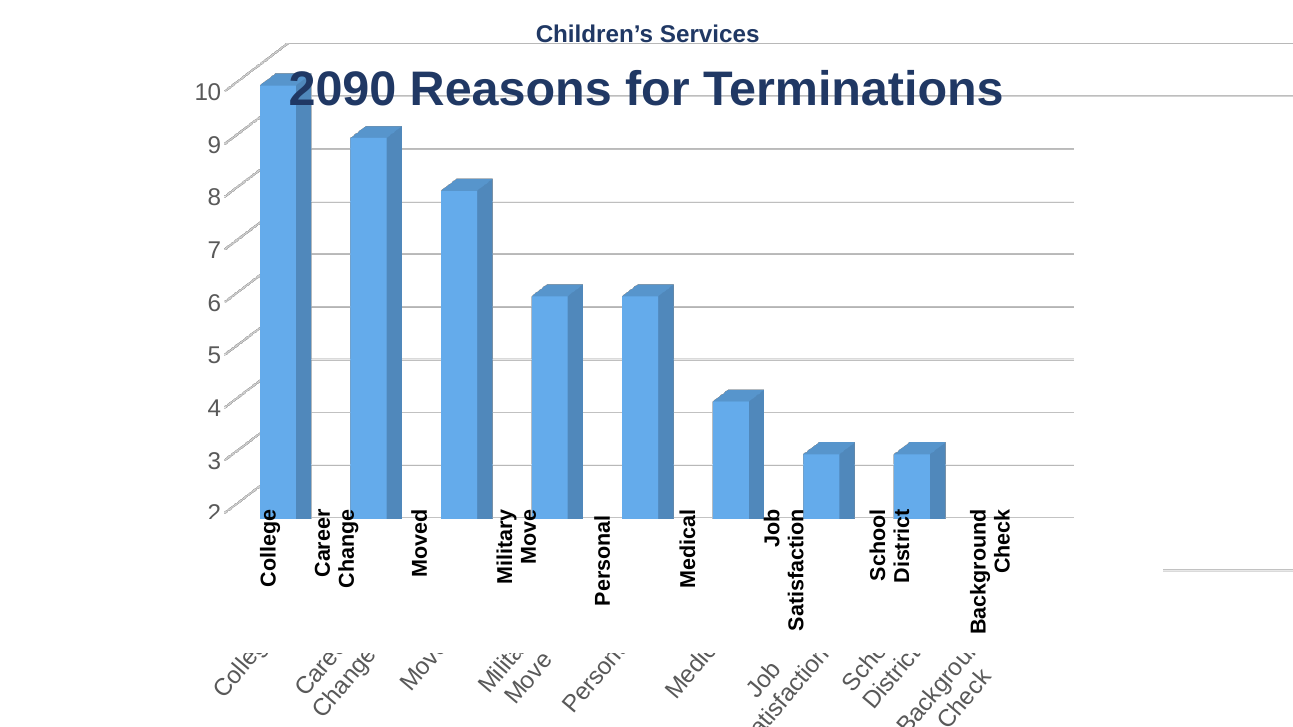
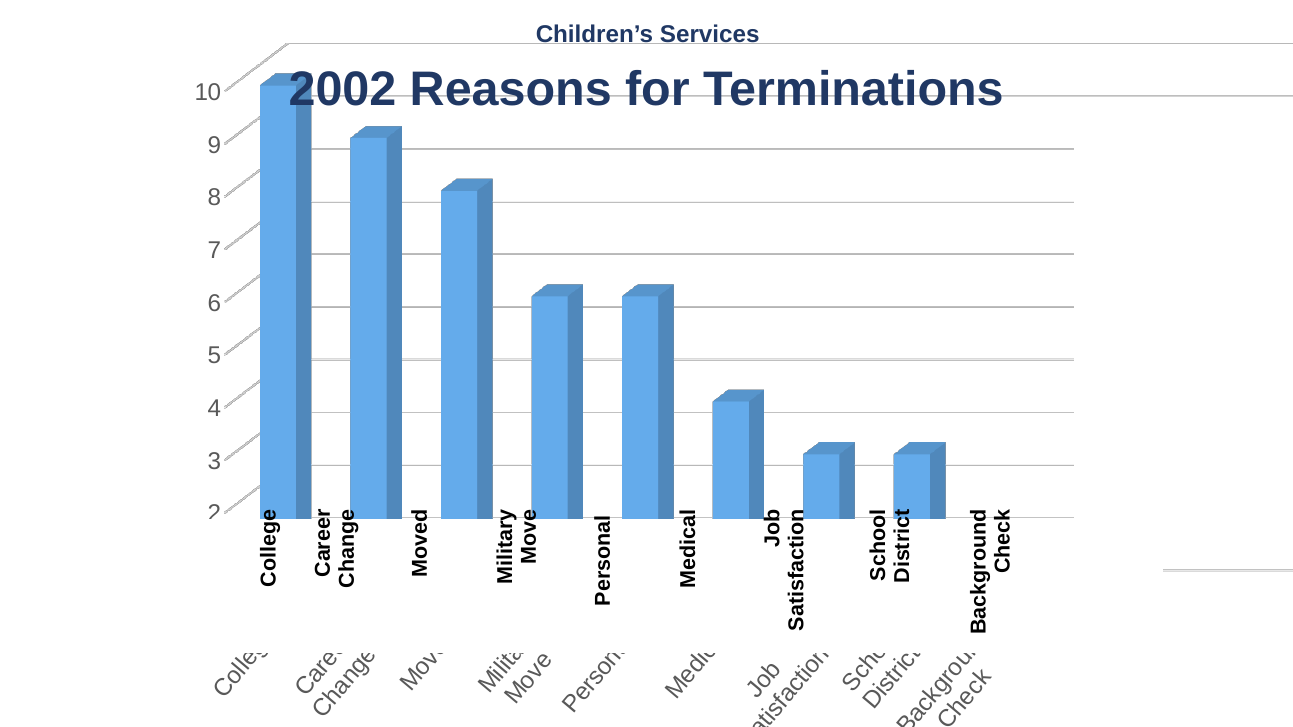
2090: 2090 -> 2002 (342, 90)
